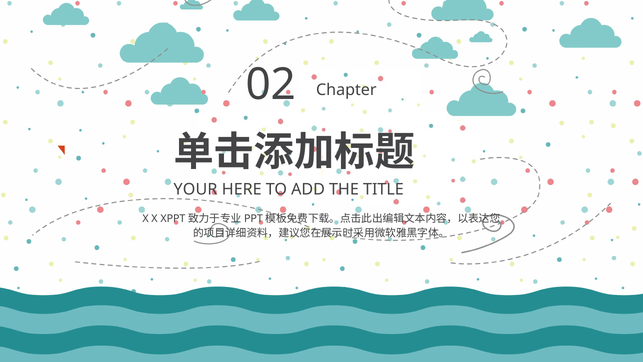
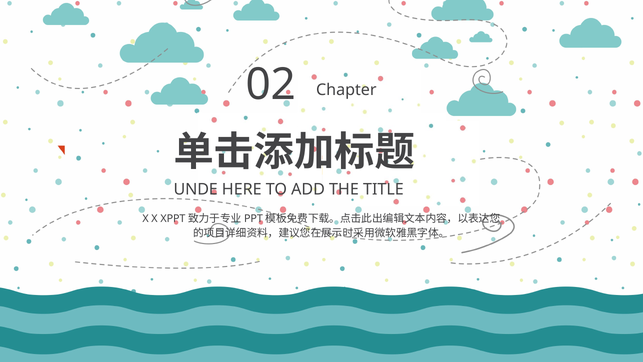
YOUR: YOUR -> UNDE (196, 189)
